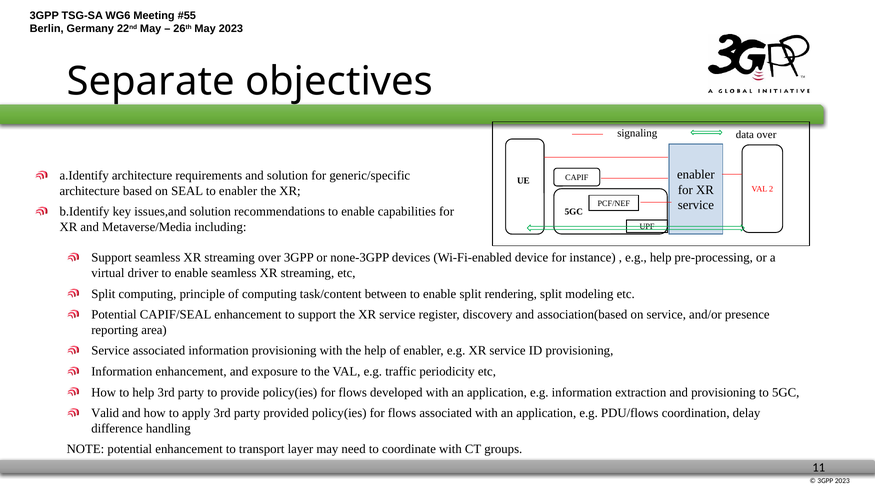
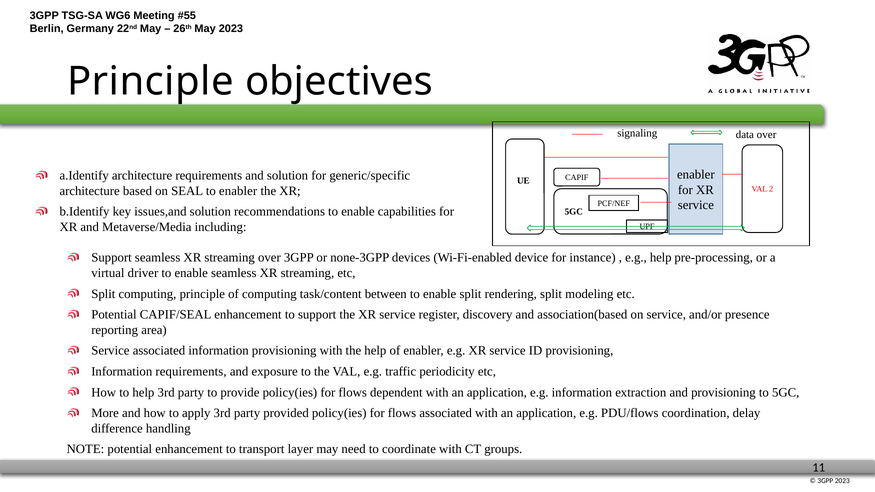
Separate: Separate -> Principle (150, 81)
Information enhancement: enhancement -> requirements (191, 372)
developed: developed -> dependent (396, 392)
Valid: Valid -> More (105, 413)
